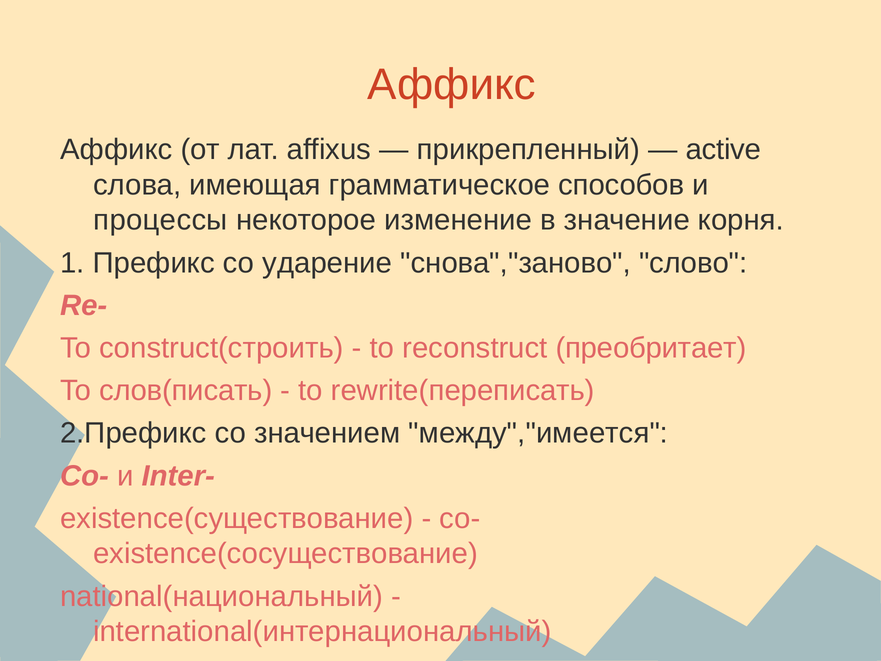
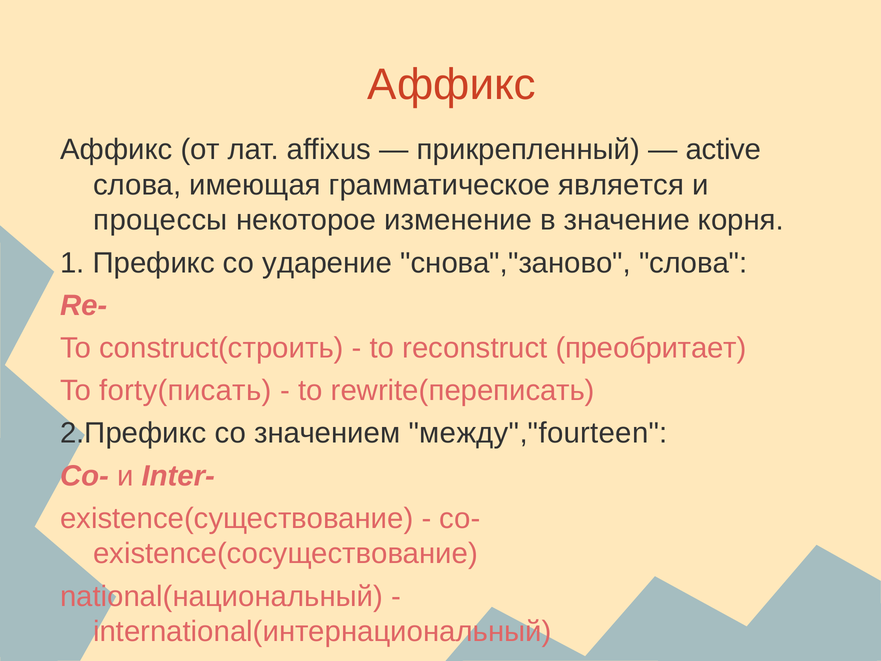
способов: способов -> является (621, 185)
снова","заново слово: слово -> слова (693, 263)
слов(писать: слов(писать -> forty(писать (185, 391)
между","имеется: между","имеется -> между","fourteen (538, 433)
